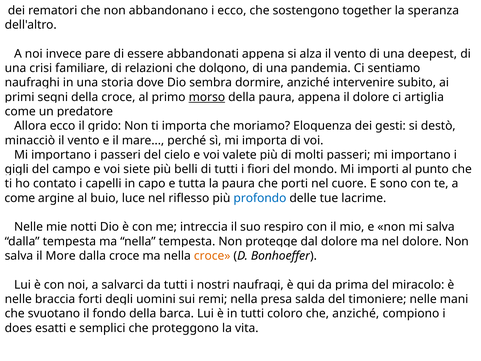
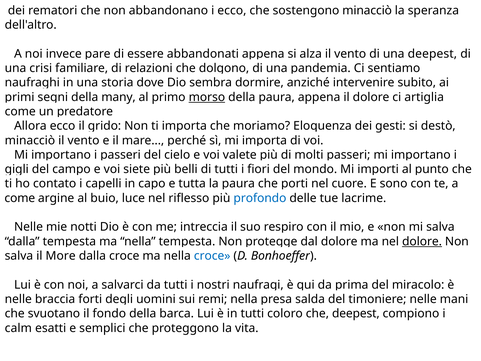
sostengono together: together -> minacciò (367, 10)
croce: croce -> many (119, 97)
dolore underline: none -> present (422, 241)
croce colour: orange -> blue (212, 256)
che anziché: anziché -> deepest (356, 313)
does: does -> calm (18, 328)
